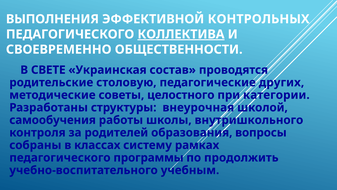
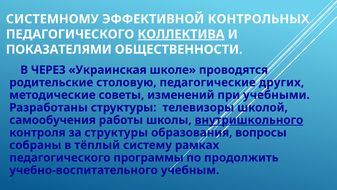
ВЫПОЛНЕНИЯ: ВЫПОЛНЕНИЯ -> СИСТЕМНОМУ (52, 19)
СВОЕВРЕМЕННО: СВОЕВРЕМЕННО -> ПОКАЗАТЕЛЯМИ (59, 49)
СВЕТЕ: СВЕТЕ -> ЧЕРЕЗ (48, 70)
состав: состав -> школе (173, 70)
целостного: целостного -> изменений (181, 95)
категории: категории -> учебными (276, 95)
внеурочная: внеурочная -> телевизоры (198, 107)
внутришкольного underline: none -> present (249, 120)
за родителей: родителей -> структуры (116, 132)
классах: классах -> тёплый (97, 145)
